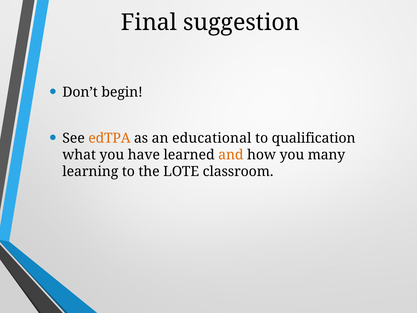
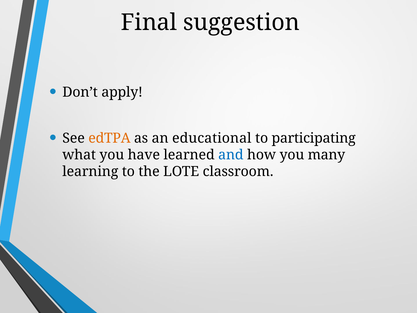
begin: begin -> apply (122, 92)
qualification: qualification -> participating (314, 138)
and colour: orange -> blue (231, 155)
